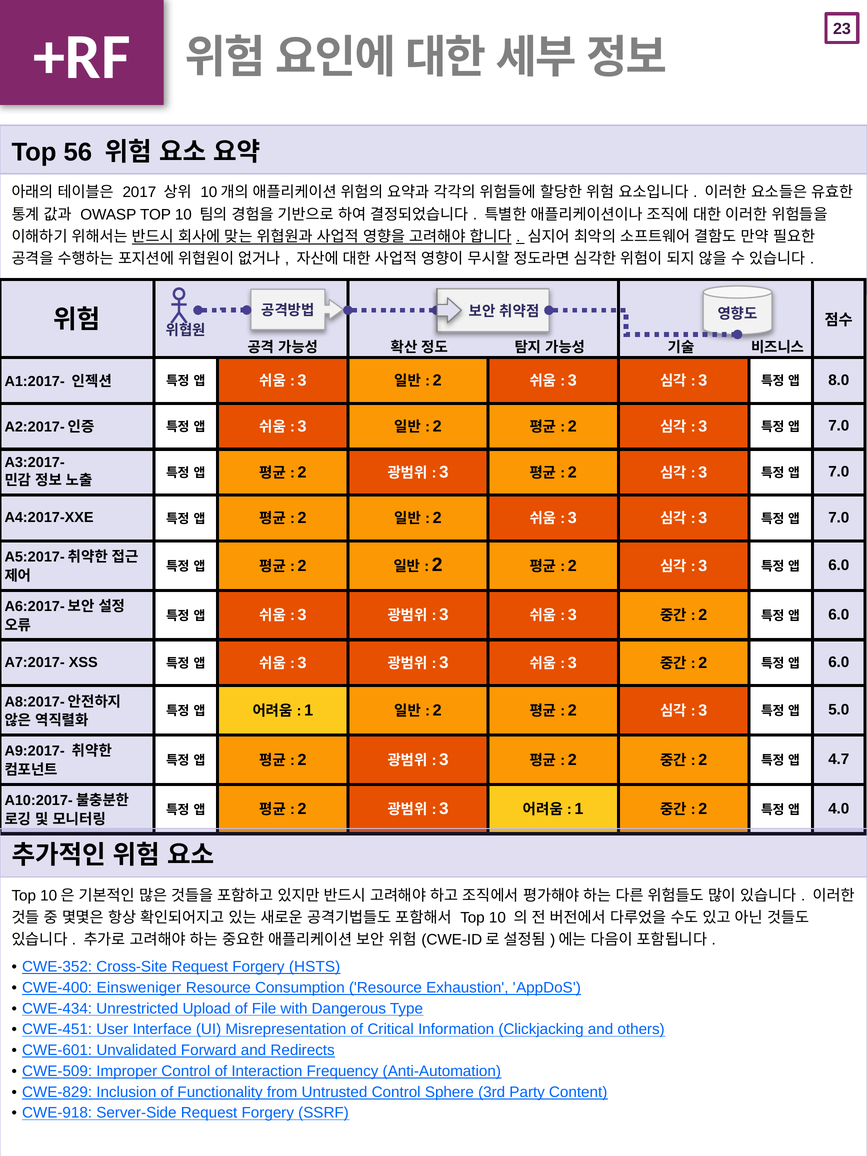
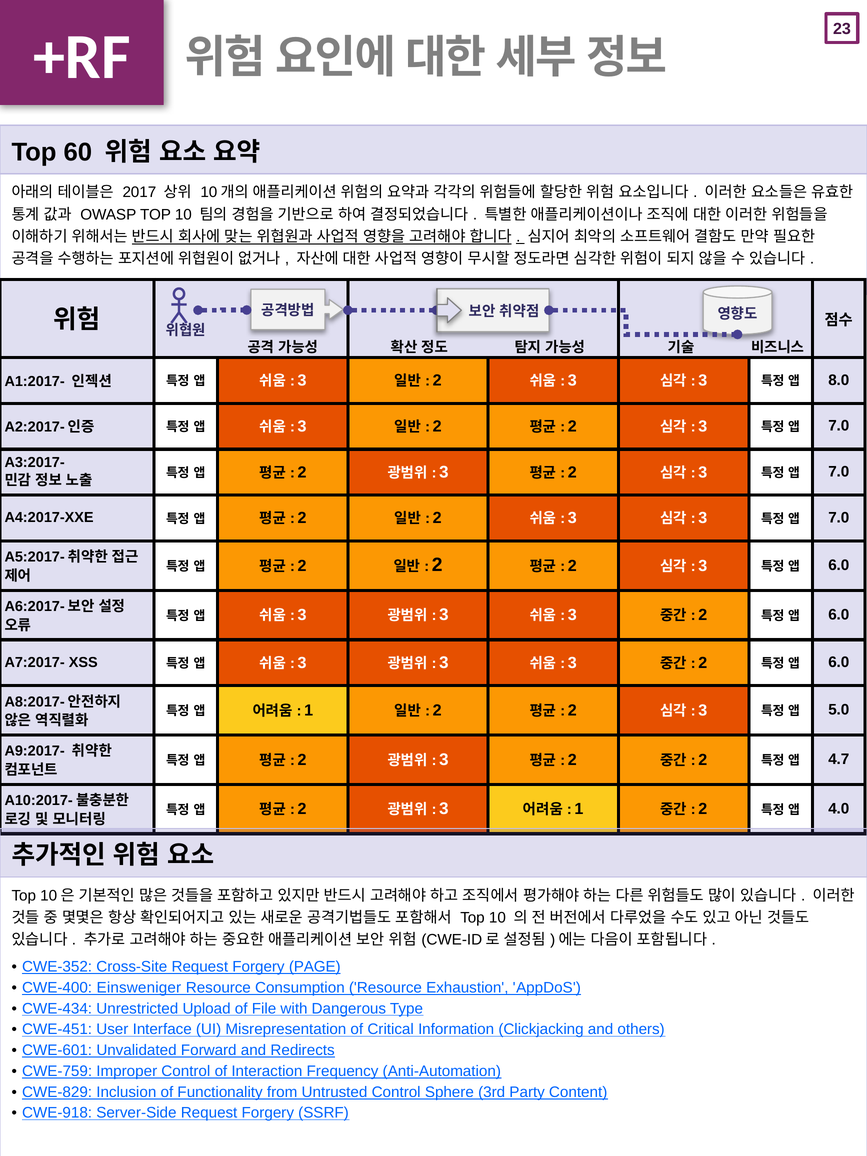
56: 56 -> 60 (78, 152)
HSTS: HSTS -> PAGE (315, 967)
CWE-509: CWE-509 -> CWE-759 (57, 1071)
